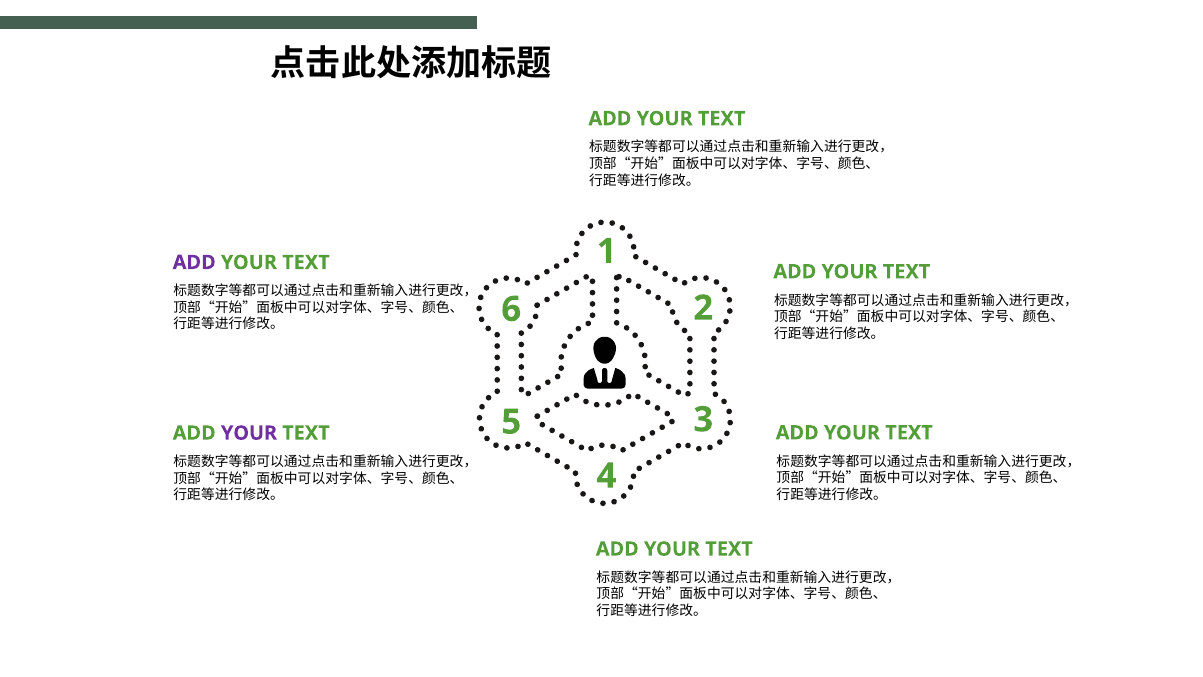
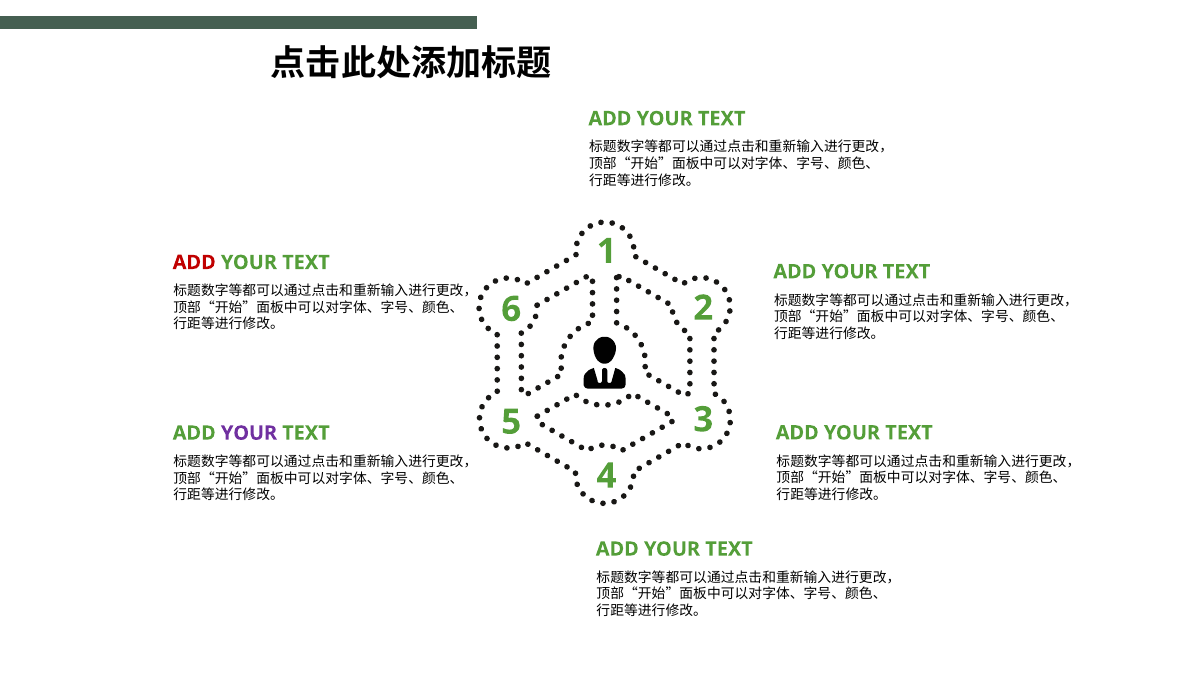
ADD colour: purple -> red (194, 262)
